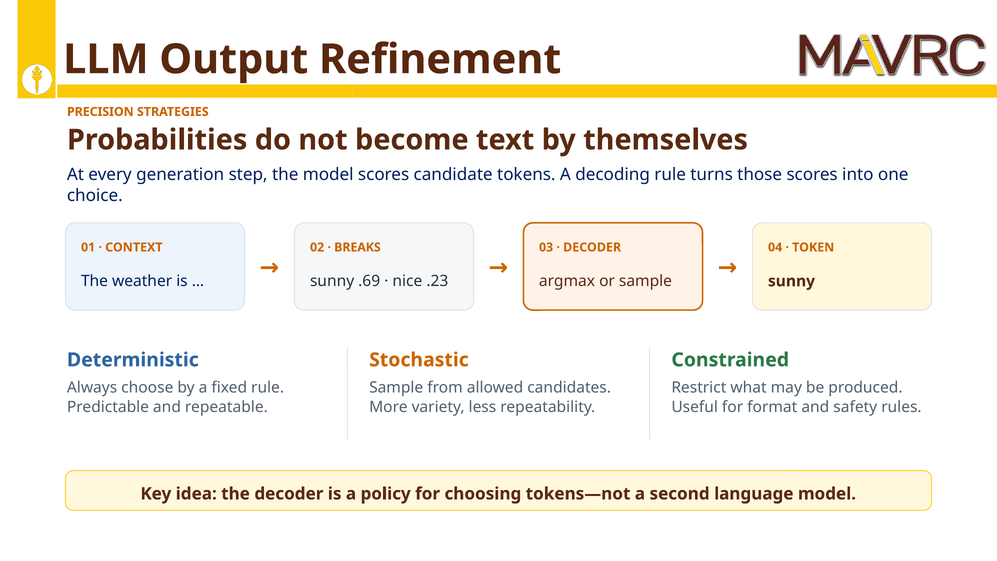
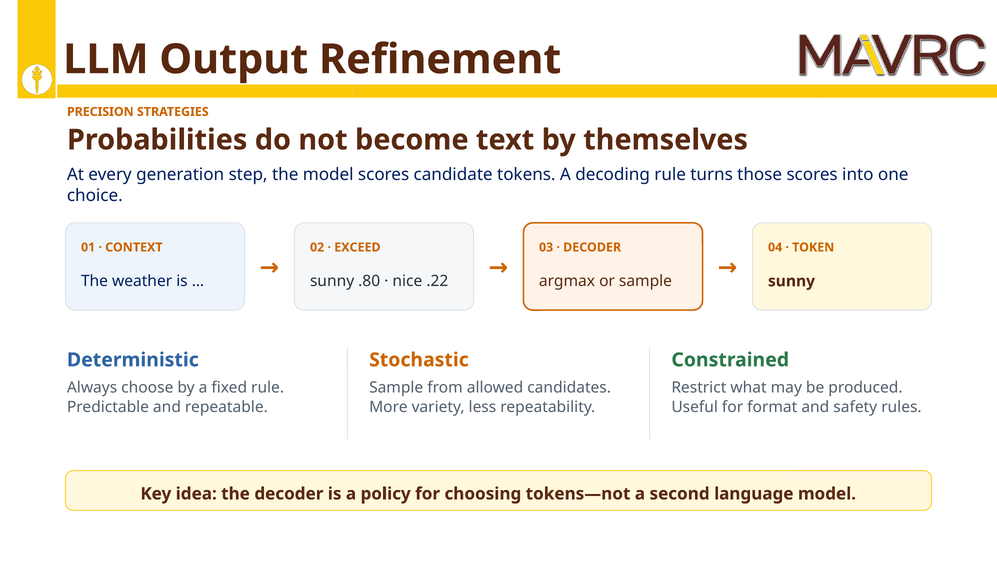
BREAKS: BREAKS -> EXCEED (357, 247)
.69: .69 -> .80 (369, 281)
.23: .23 -> .22 (437, 281)
